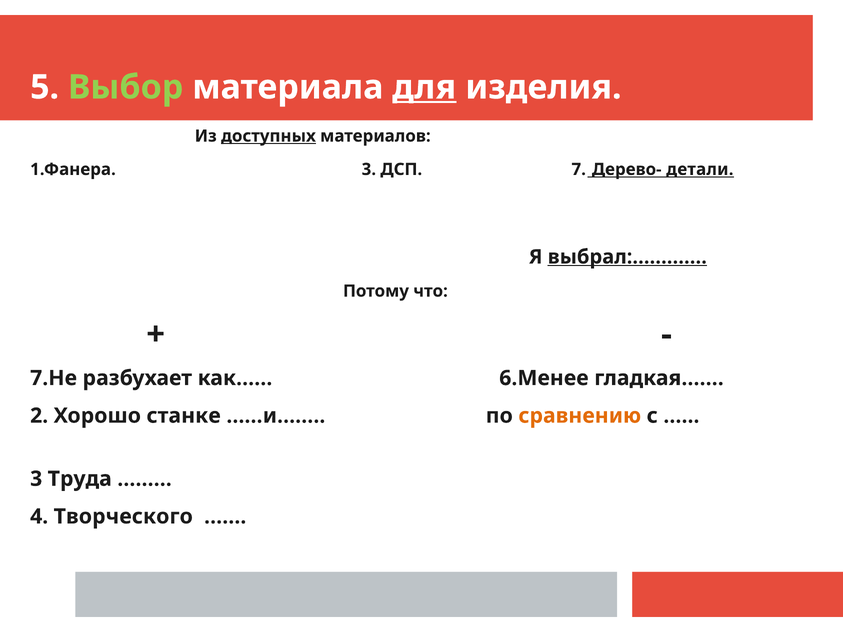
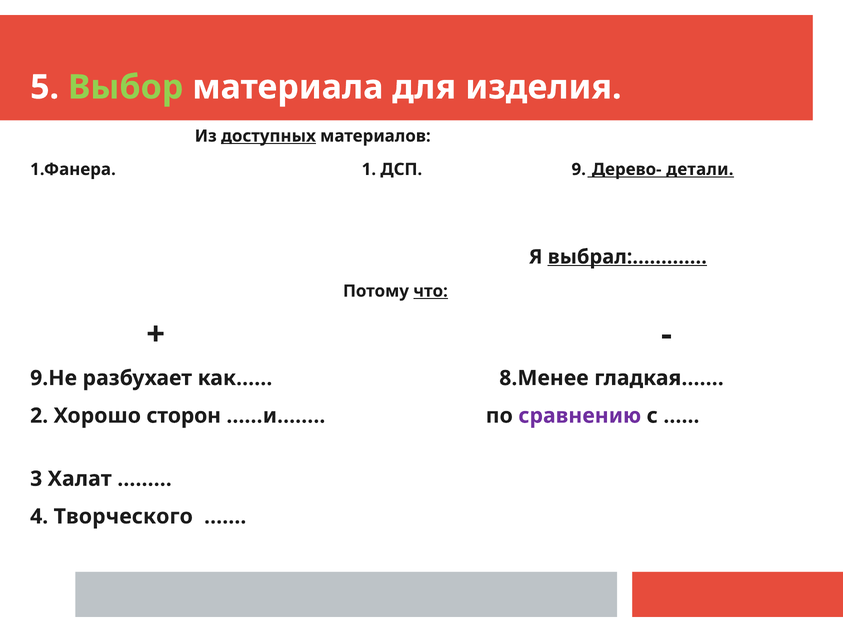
для underline: present -> none (424, 87)
1.Фанера 3: 3 -> 1 (369, 169)
7: 7 -> 9 (579, 169)
что underline: none -> present (431, 291)
7.Не: 7.Не -> 9.Не (54, 378)
6.Менее: 6.Менее -> 8.Менее (544, 378)
станке: станке -> сторон (184, 416)
сравнению colour: orange -> purple (580, 416)
Труда: Труда -> Халат (80, 479)
